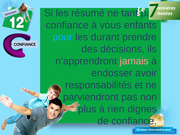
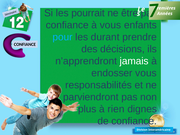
résumé: résumé -> pourrait (88, 13)
tant: tant -> être (130, 13)
jamais colour: pink -> white (134, 61)
endosser avoir: avoir -> vous (146, 73)
